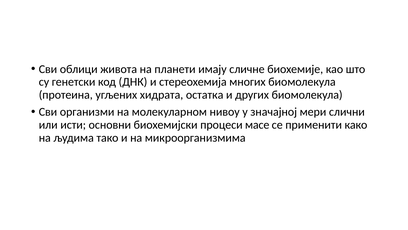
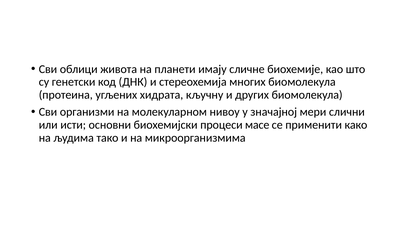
остатка: остатка -> кључну (205, 95)
